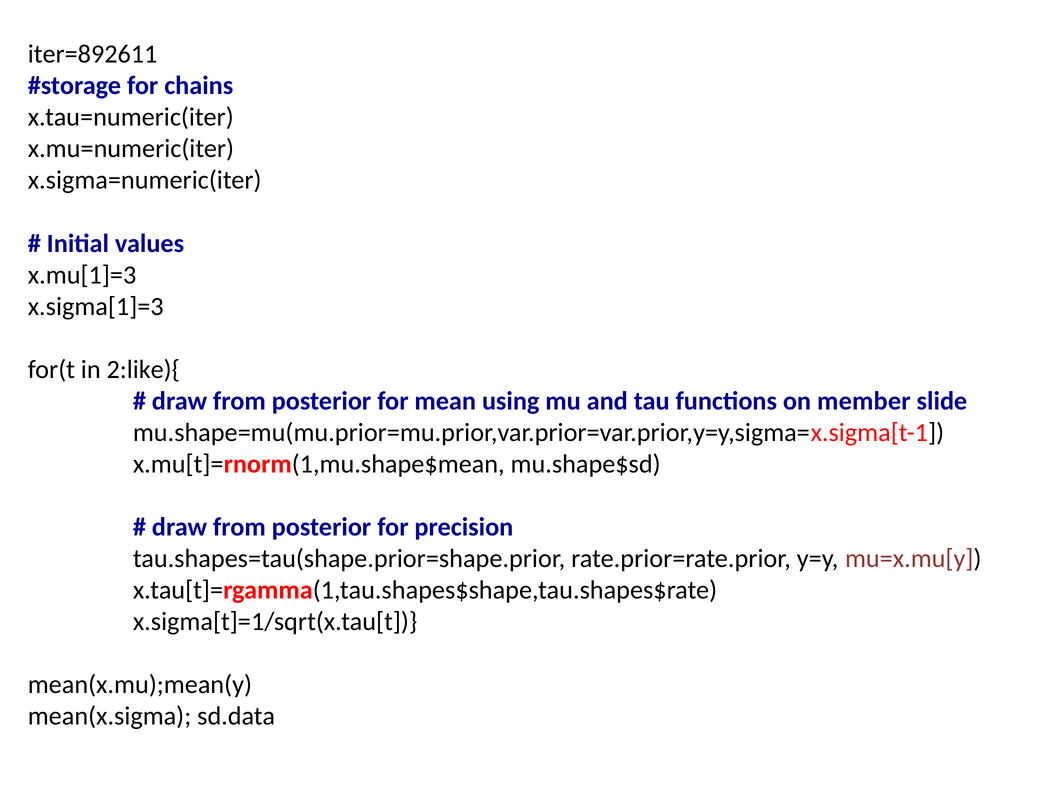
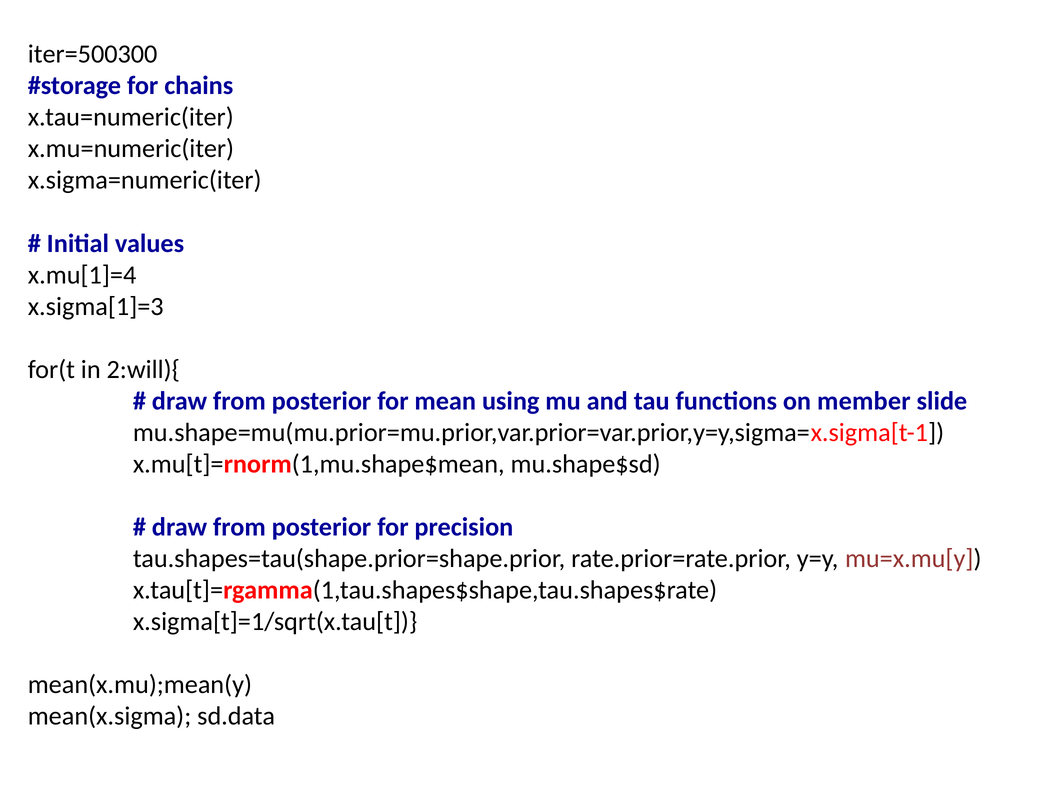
iter=892611: iter=892611 -> iter=500300 (93, 54)
x.mu[1]=3: x.mu[1]=3 -> x.mu[1]=4 (82, 275)
2:like){: 2:like){ -> 2:will){ (143, 370)
